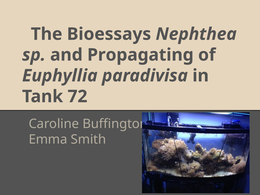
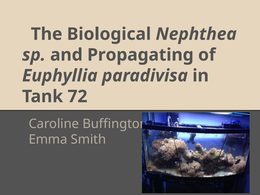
Bioessays: Bioessays -> Biological (109, 34)
